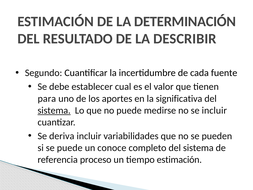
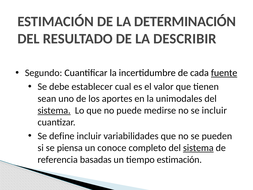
fuente underline: none -> present (224, 73)
para: para -> sean (47, 98)
significativa: significativa -> unimodales (179, 98)
deriva: deriva -> define (62, 136)
se puede: puede -> piensa (70, 148)
sistema underline: none -> present (198, 148)
proceso: proceso -> basadas (96, 159)
